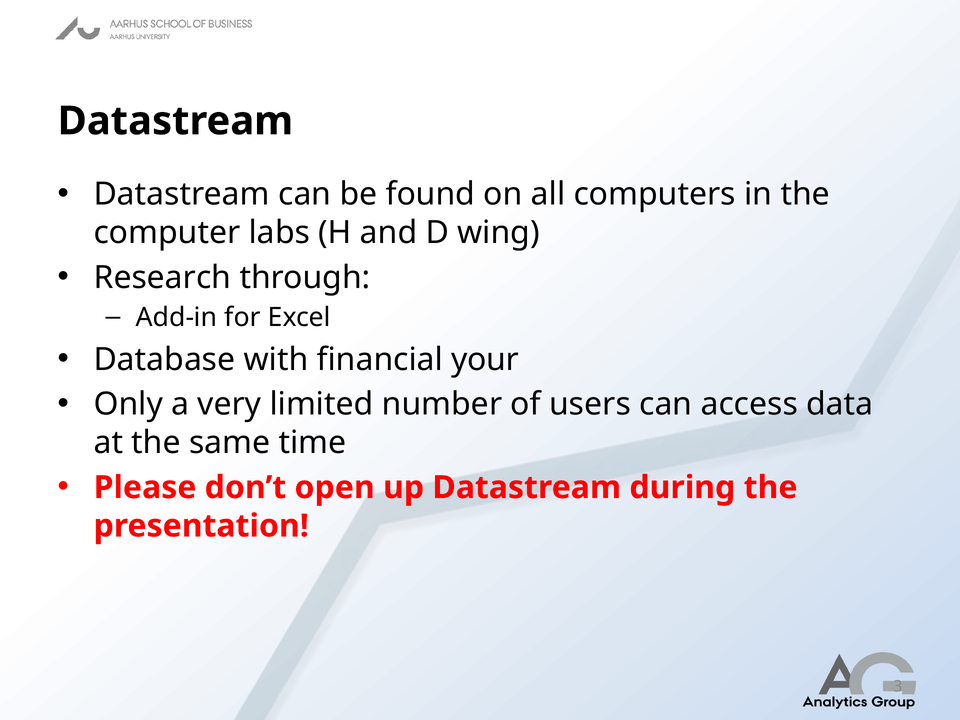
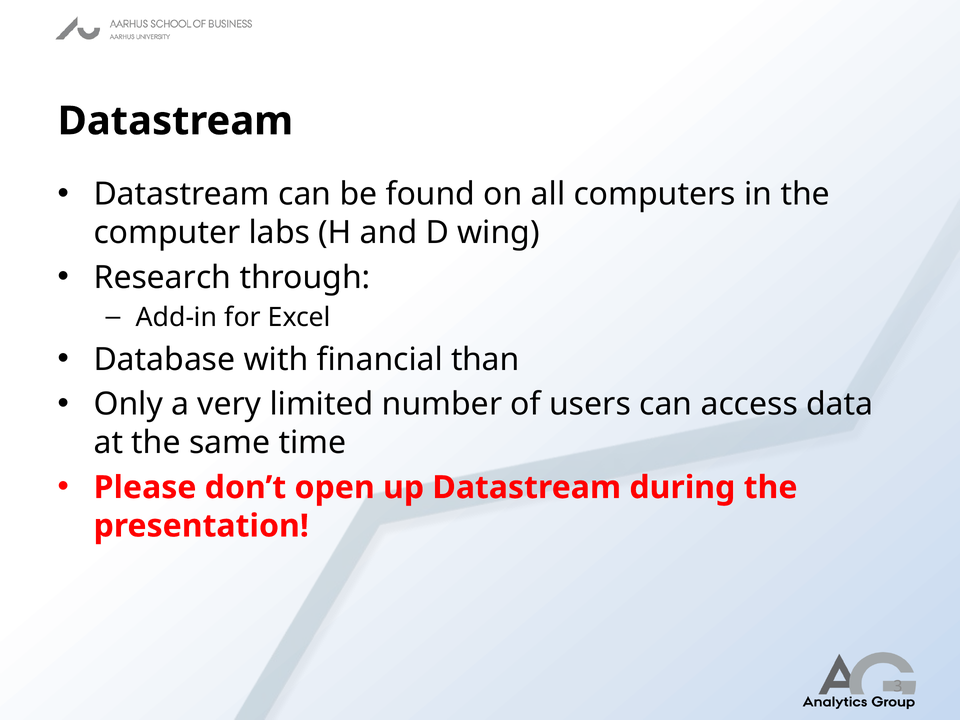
your: your -> than (485, 360)
